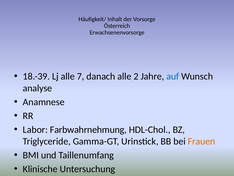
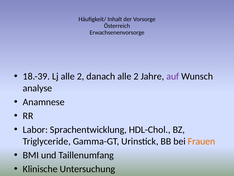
Lj alle 7: 7 -> 2 (81, 76)
auf colour: blue -> purple (173, 76)
Farbwahrnehmung: Farbwahrnehmung -> Sprachentwicklung (88, 129)
